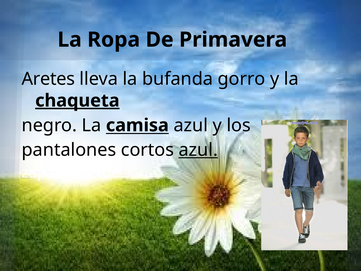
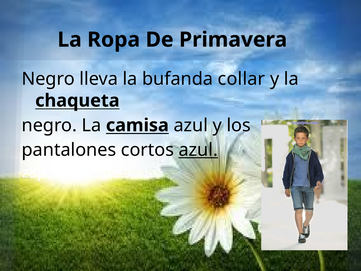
Aretes: Aretes -> Negro (48, 79)
gorro: gorro -> collar (241, 79)
chaqueta underline: present -> none (77, 101)
